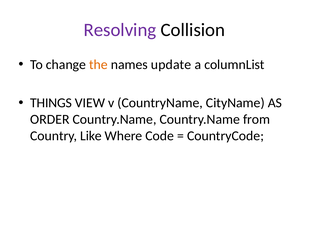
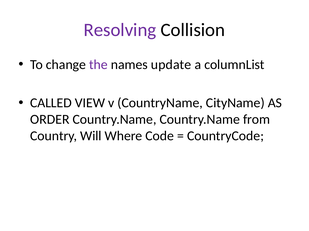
the colour: orange -> purple (98, 65)
THINGS: THINGS -> CALLED (51, 103)
Like: Like -> Will (91, 136)
